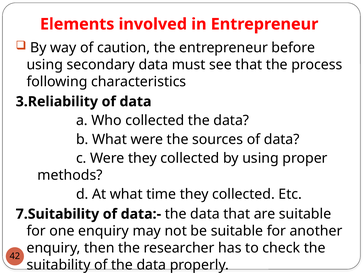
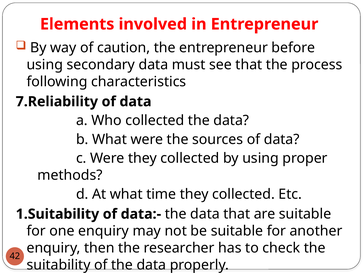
3.Reliability: 3.Reliability -> 7.Reliability (57, 101)
7.Suitability: 7.Suitability -> 1.Suitability (57, 213)
